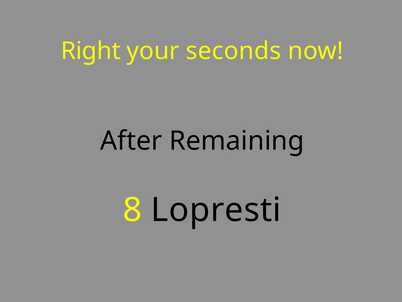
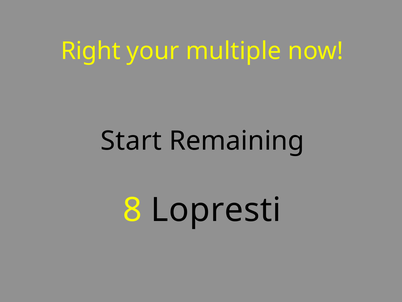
seconds: seconds -> multiple (234, 51)
After: After -> Start (131, 141)
